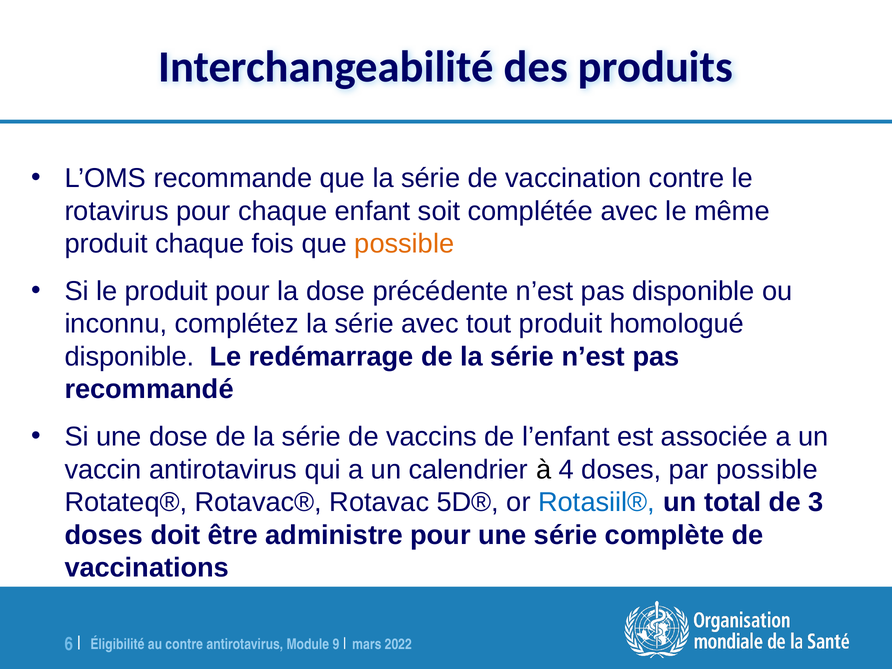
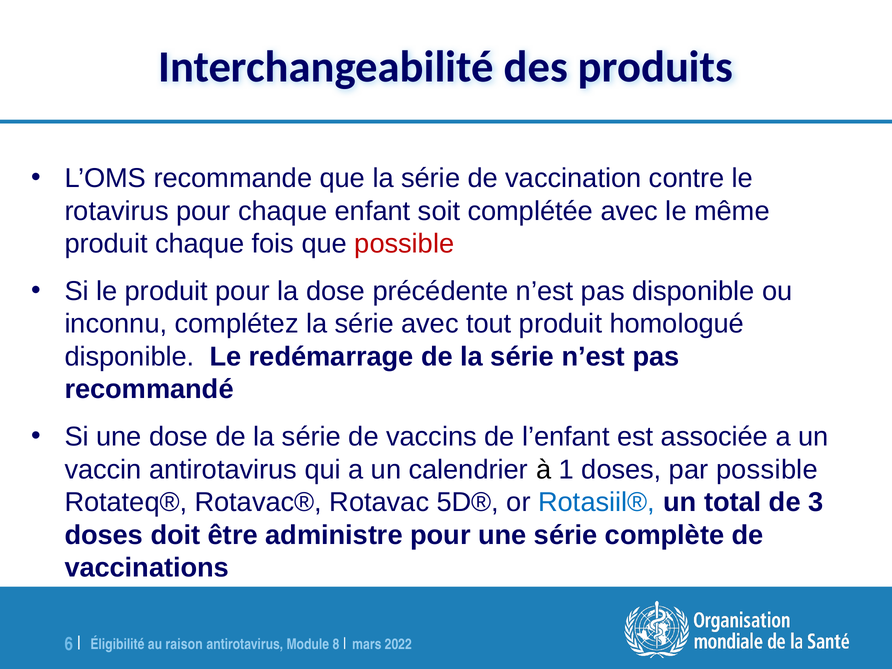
possible colour: orange -> red (404, 244)
4: 4 -> 1 (566, 470)
contre: contre -> raison (184, 644)
9: 9 -> 8 (336, 644)
